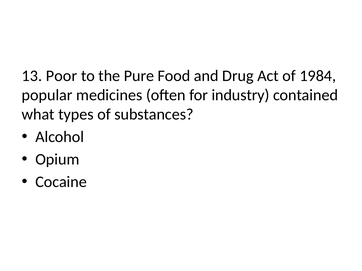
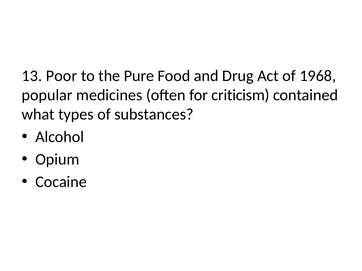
1984: 1984 -> 1968 (318, 76)
industry: industry -> criticism (241, 95)
